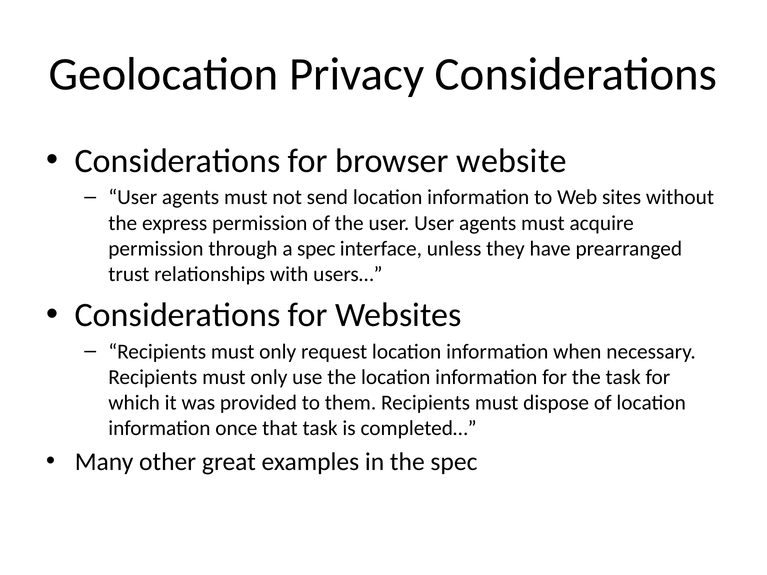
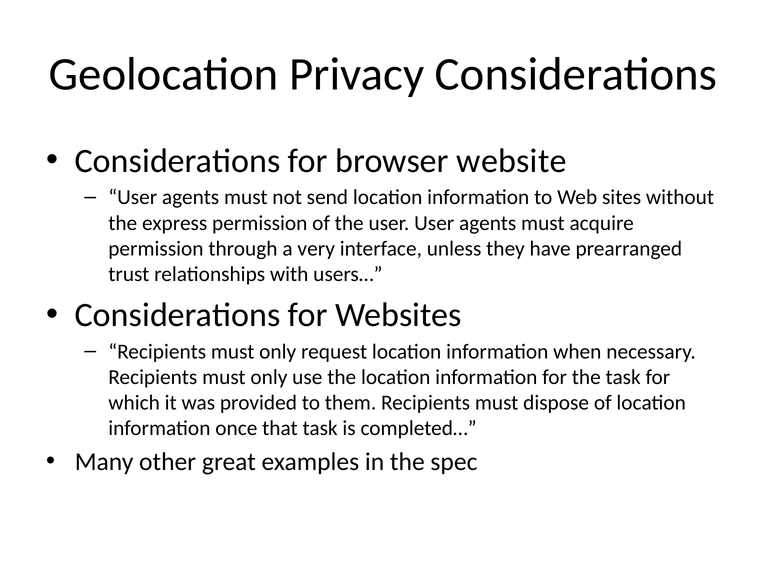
a spec: spec -> very (316, 249)
